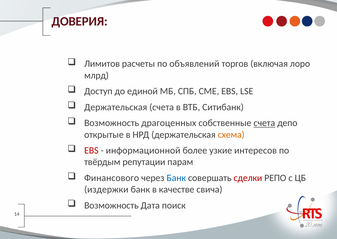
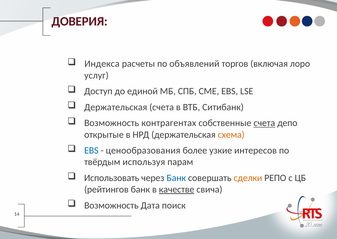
Лимитов: Лимитов -> Индекса (102, 64)
млрд: млрд -> услуг (96, 75)
драгоценных: драгоценных -> контрагентах (169, 123)
EBS colour: red -> blue (91, 150)
информационной: информационной -> ценообразования (143, 150)
репутации: репутации -> используя (144, 162)
Финансового: Финансового -> Использовать (112, 178)
сделки colour: red -> orange (248, 178)
издержки: издержки -> рейтингов (106, 189)
качестве underline: none -> present (177, 189)
